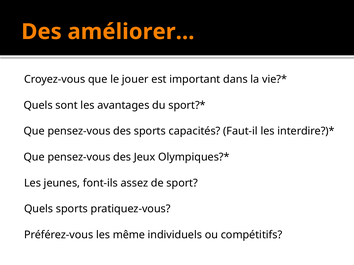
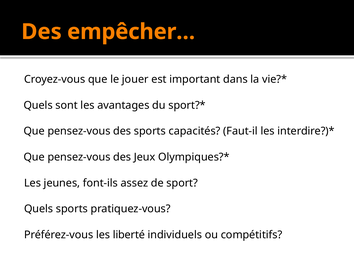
améliorer…: améliorer… -> empêcher… (131, 32)
même: même -> liberté (129, 235)
